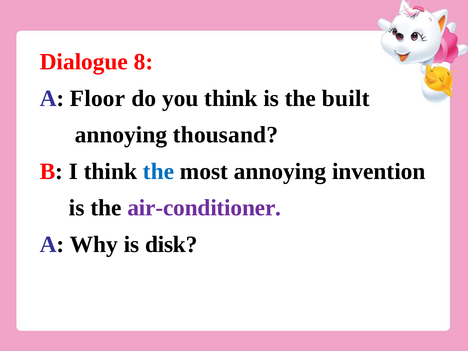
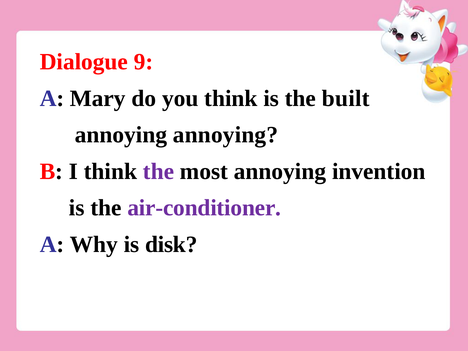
8: 8 -> 9 (144, 62)
Floor: Floor -> Mary (98, 98)
annoying thousand: thousand -> annoying (225, 135)
the colour: blue -> purple (159, 171)
